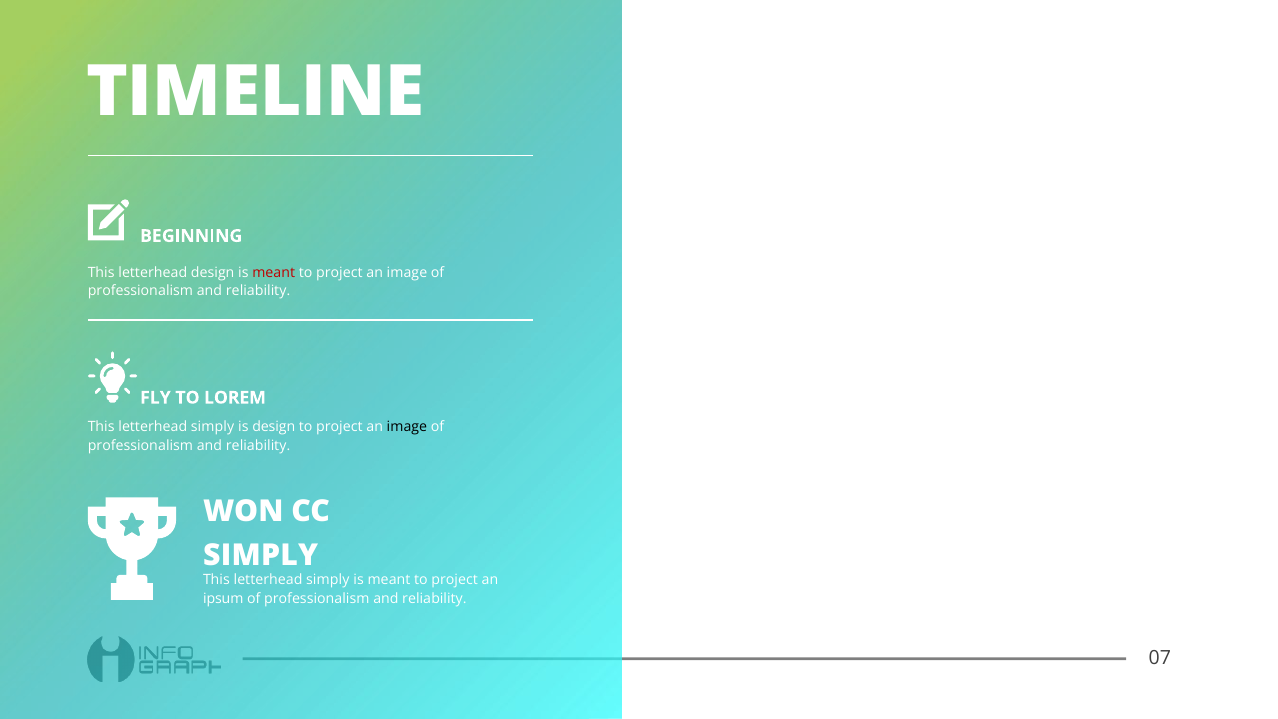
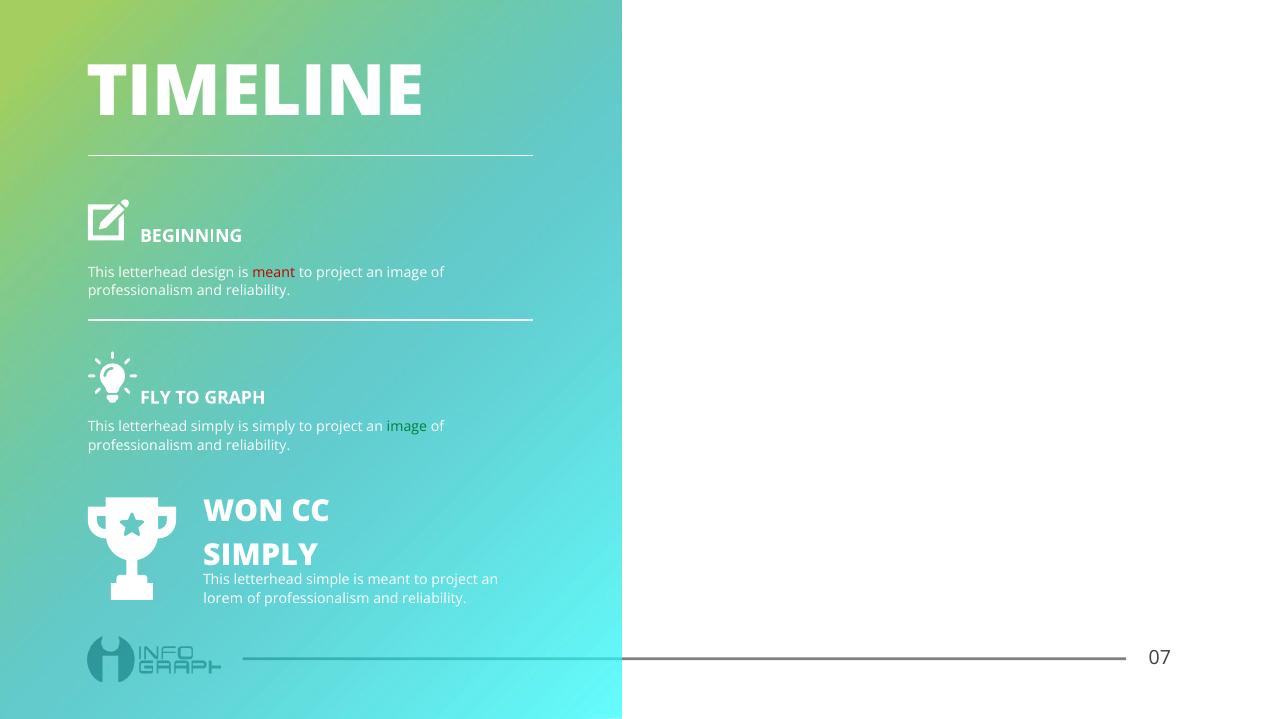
LOREM: LOREM -> GRAPH (235, 398)
is design: design -> simply (274, 427)
image colour: black -> green (407, 427)
simply: simply -> simple (328, 580)
ipsum: ipsum -> lorem (223, 599)
